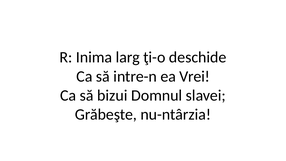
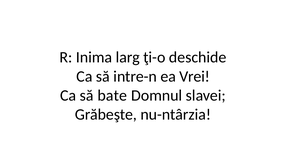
bizui: bizui -> bate (112, 95)
